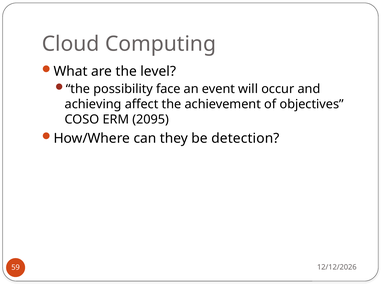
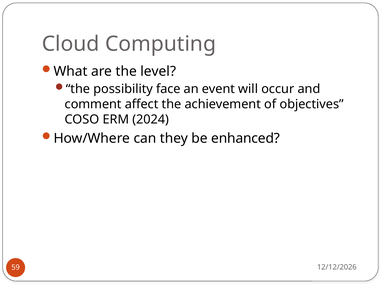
achieving: achieving -> comment (93, 104)
2095: 2095 -> 2024 (151, 120)
detection: detection -> enhanced (245, 139)
